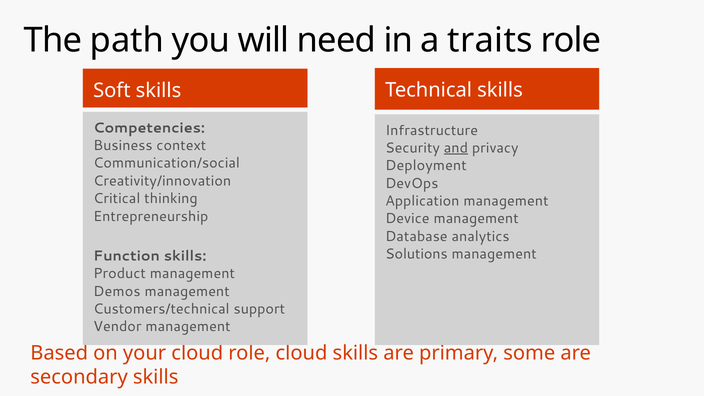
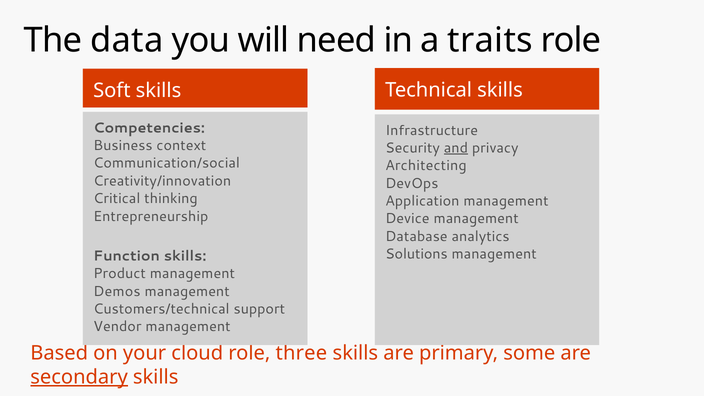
path: path -> data (127, 40)
Deployment: Deployment -> Architecting (426, 166)
role cloud: cloud -> three (301, 353)
secondary underline: none -> present (79, 377)
